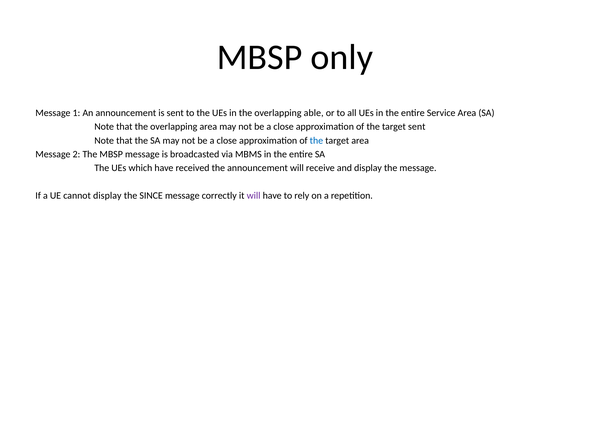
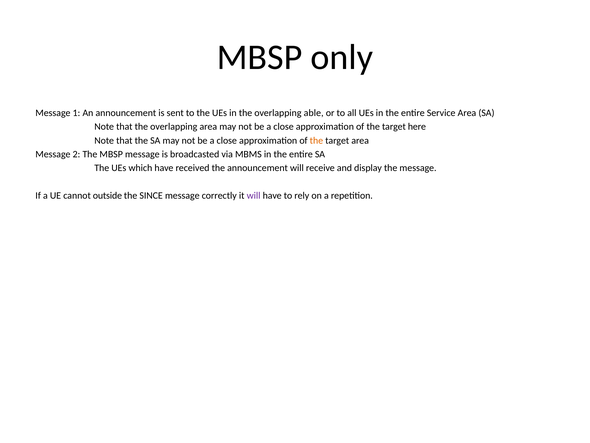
target sent: sent -> here (417, 127)
the colour: blue -> orange (316, 140)
cannot display: display -> outside (107, 195)
